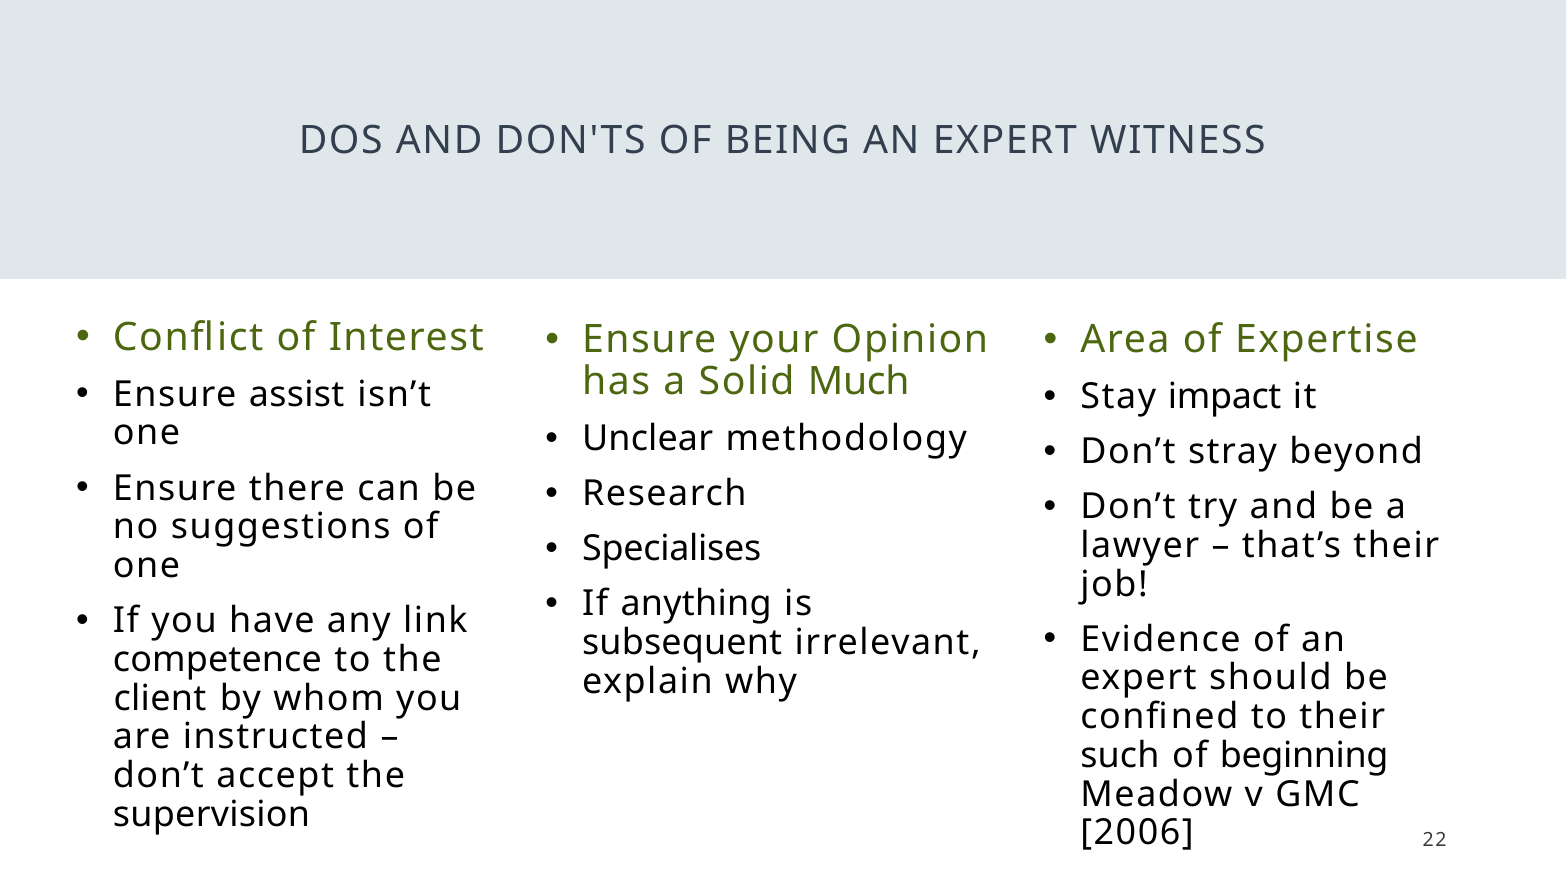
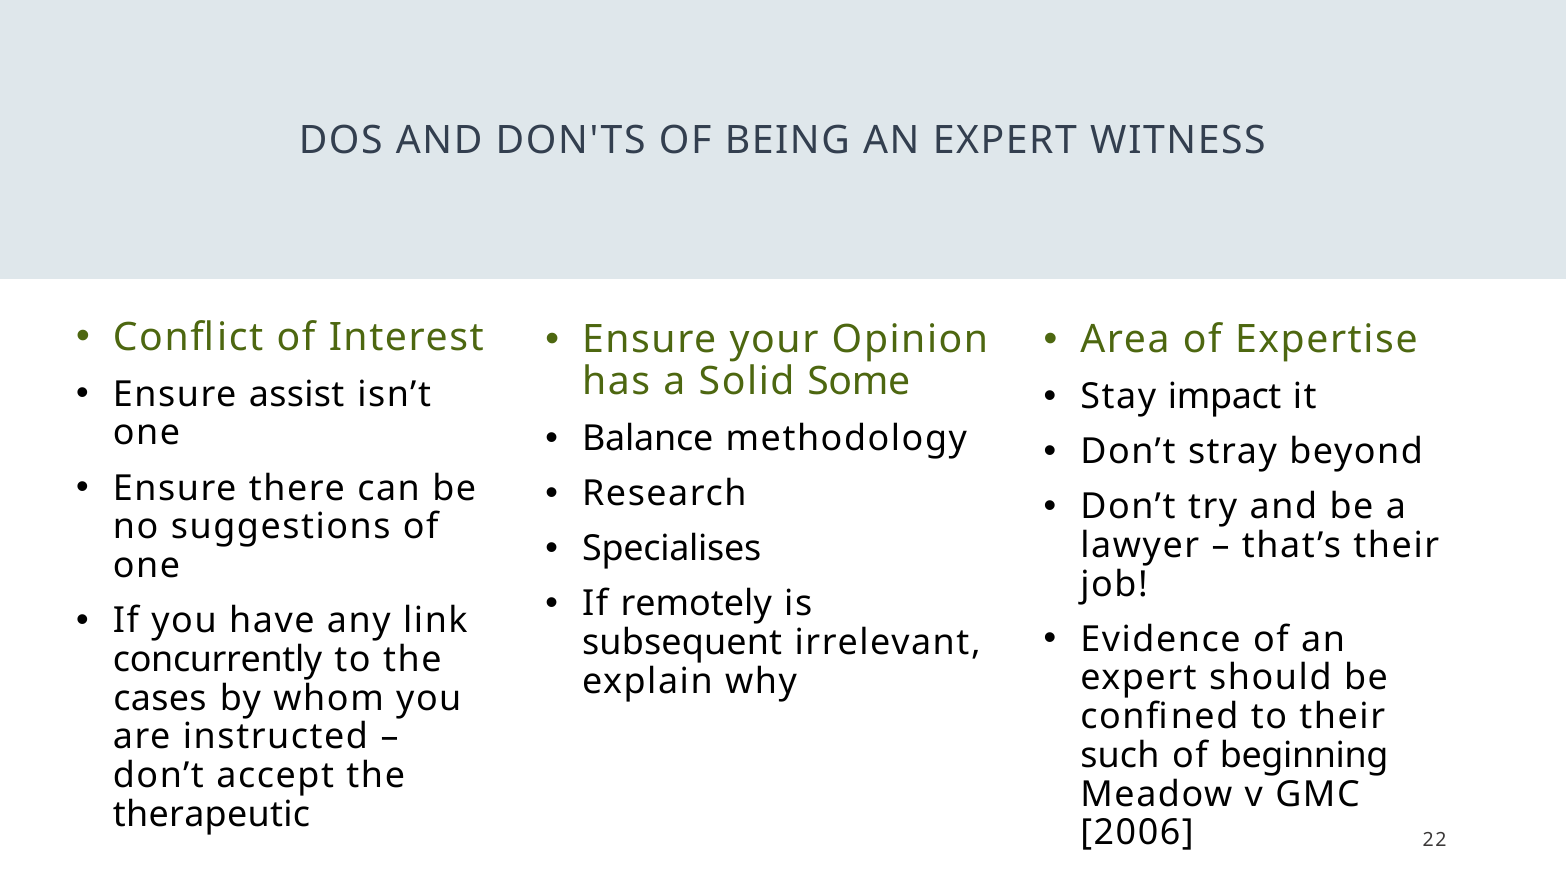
Much: Much -> Some (859, 382)
Unclear: Unclear -> Balance (648, 439)
anything: anything -> remotely (696, 604)
competence: competence -> concurrently (218, 659)
client: client -> cases (160, 698)
supervision: supervision -> therapeutic (212, 814)
